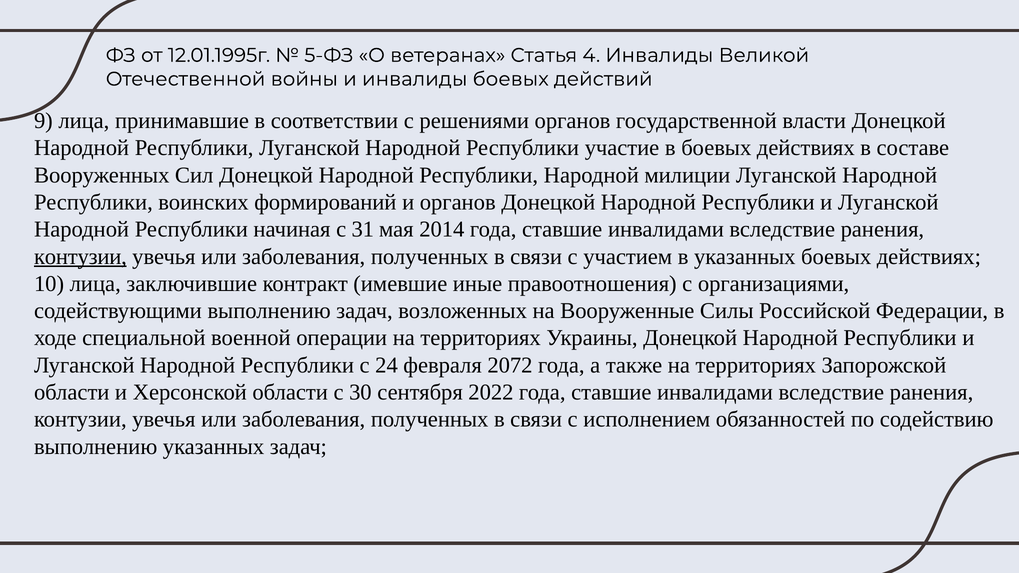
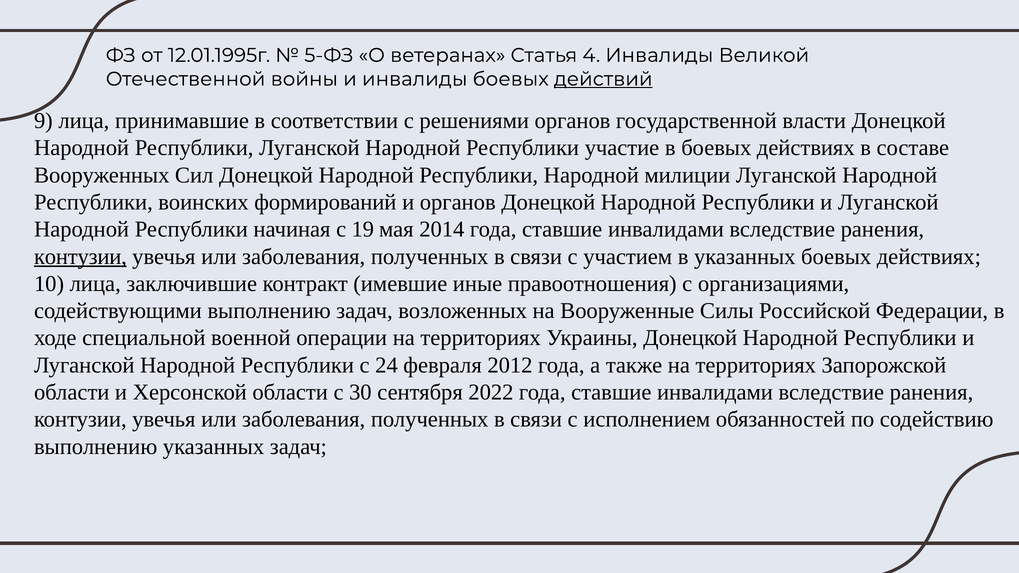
действий underline: none -> present (603, 79)
31: 31 -> 19 (363, 230)
2072: 2072 -> 2012 (510, 365)
